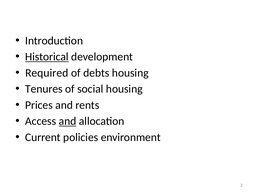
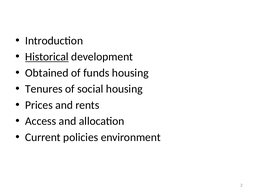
Required: Required -> Obtained (47, 73)
debts: debts -> funds (96, 73)
and underline: present -> none (68, 121)
